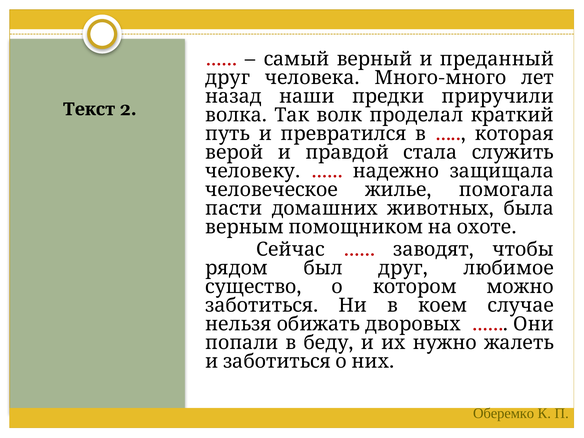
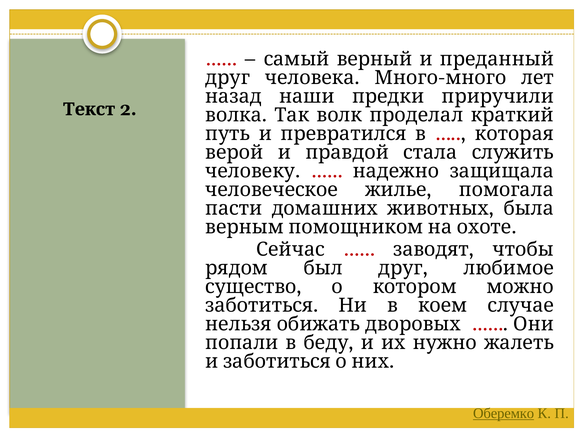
Оберемко underline: none -> present (504, 413)
